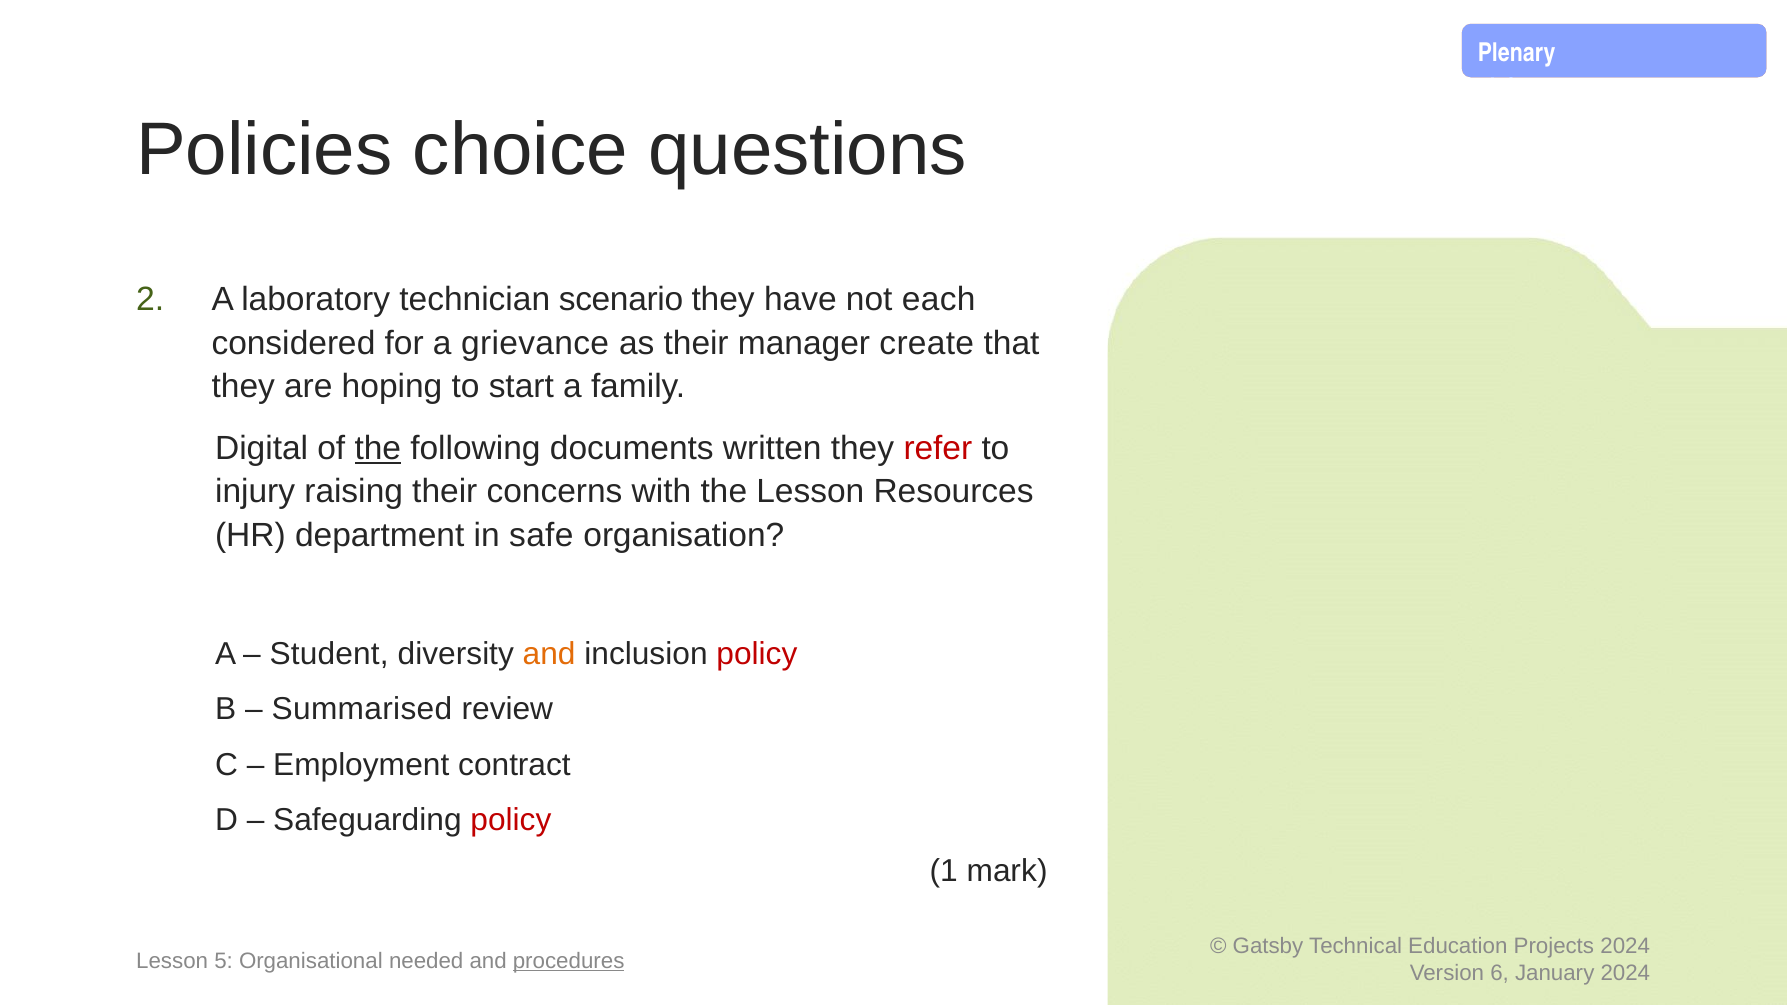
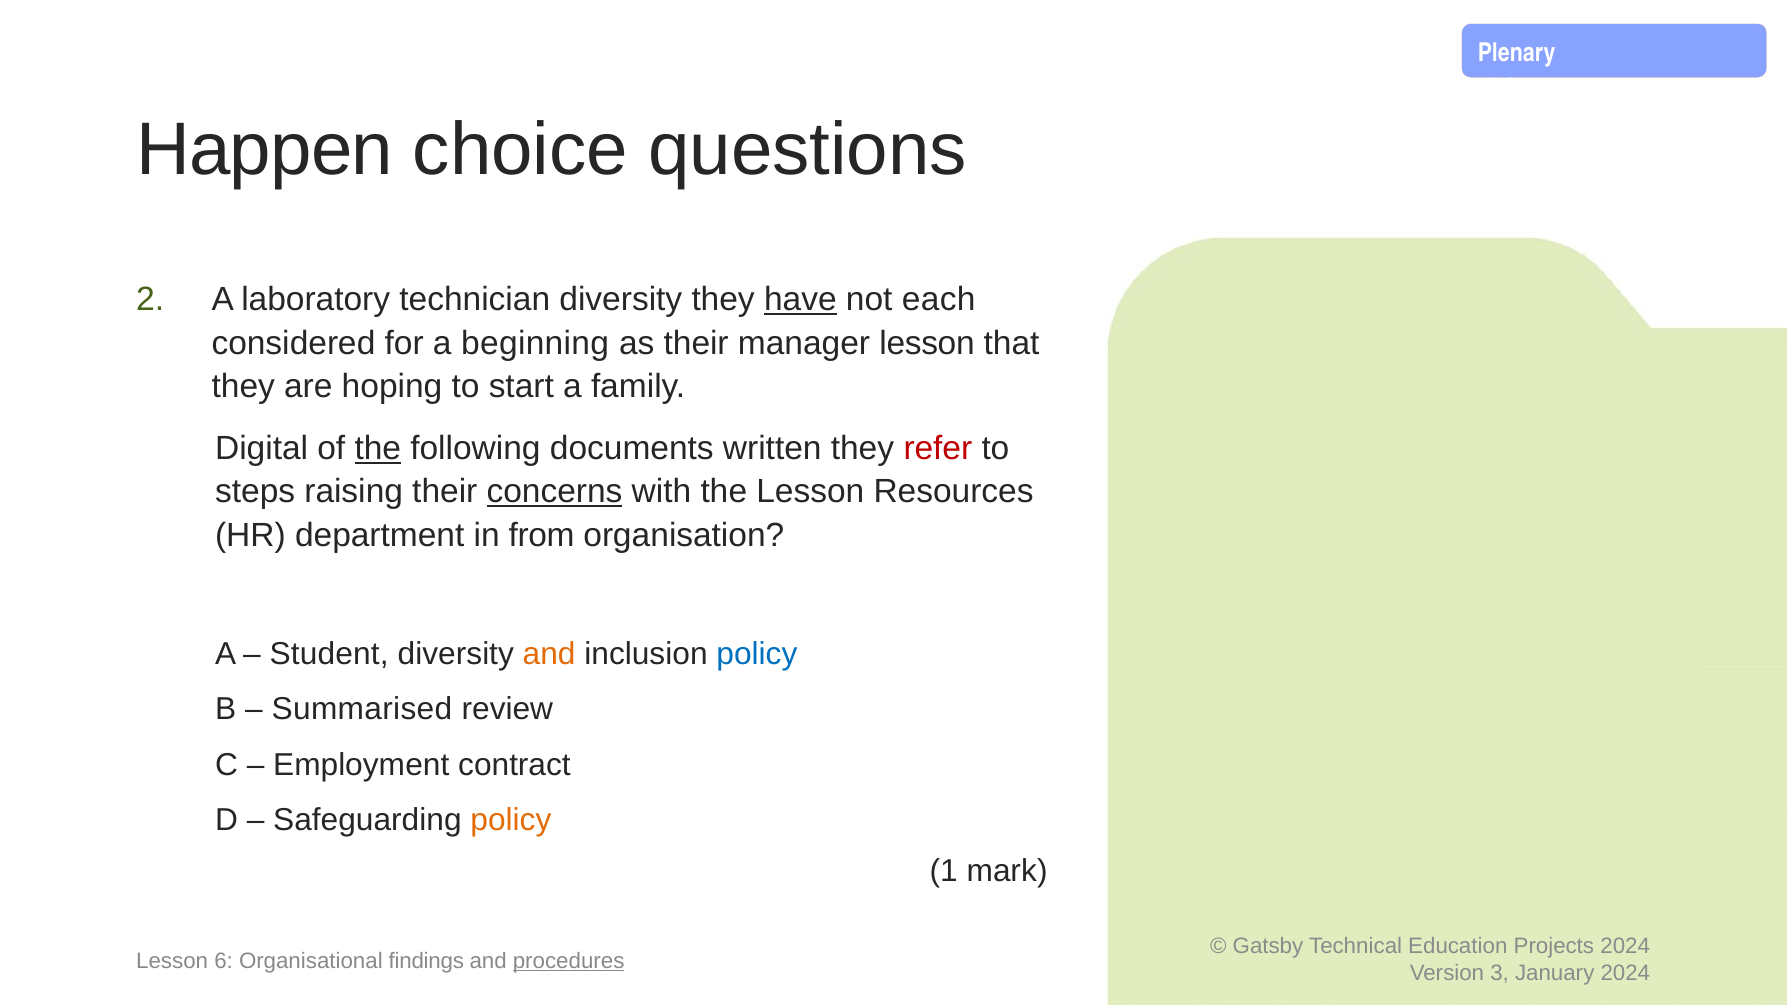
Policies: Policies -> Happen (265, 150)
technician scenario: scenario -> diversity (621, 300)
have underline: none -> present (800, 300)
grievance: grievance -> beginning (535, 343)
manager create: create -> lesson (927, 343)
injury: injury -> steps (255, 492)
concerns underline: none -> present (555, 492)
safe: safe -> from (542, 535)
policy colour: red -> blue (757, 654)
policy colour: red -> orange (511, 820)
5: 5 -> 6 (224, 961)
needed: needed -> findings (426, 961)
6: 6 -> 3 (1500, 973)
